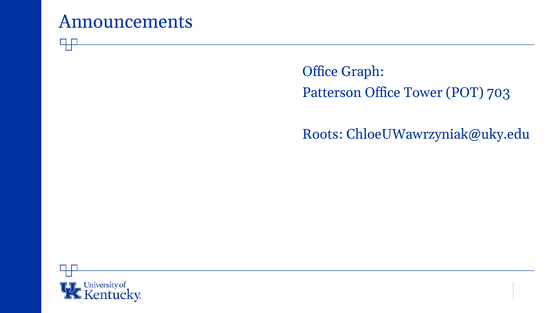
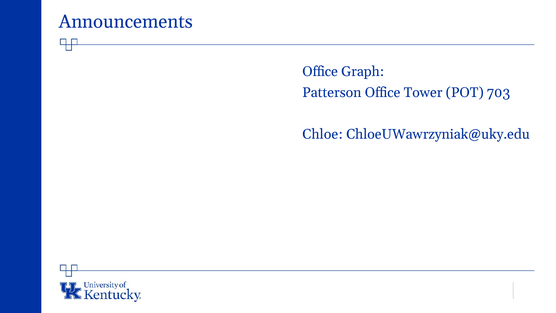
Roots: Roots -> Chloe (323, 134)
